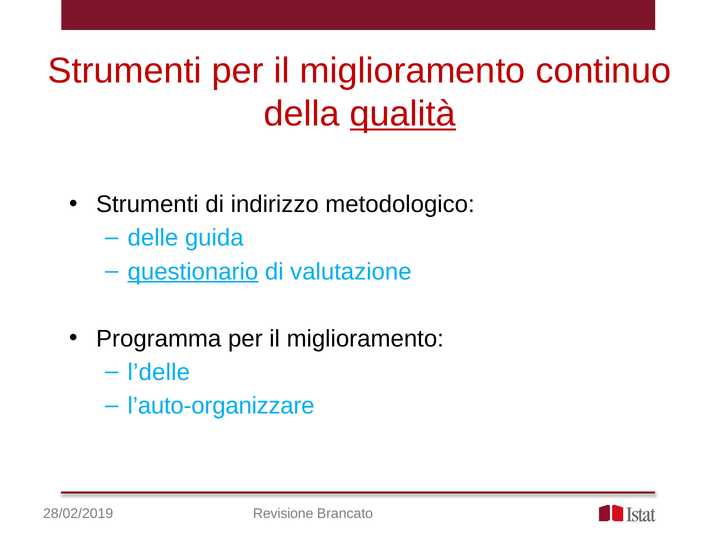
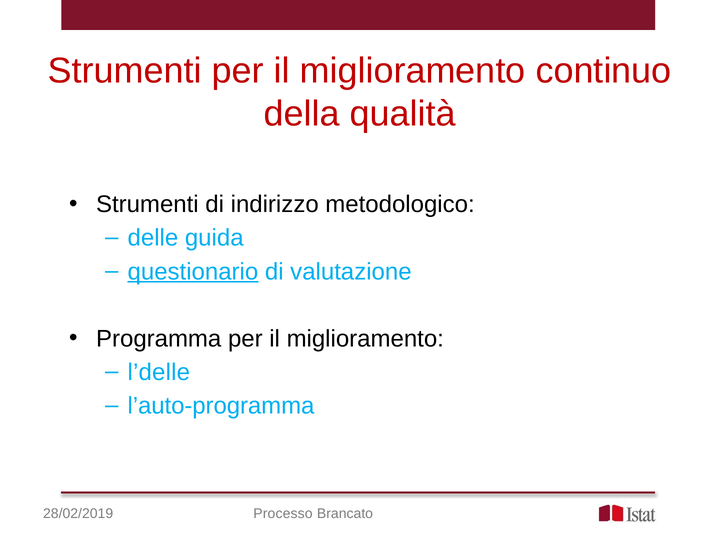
qualità underline: present -> none (403, 114)
l’auto-organizzare: l’auto-organizzare -> l’auto-programma (221, 406)
Revisione: Revisione -> Processo (283, 513)
